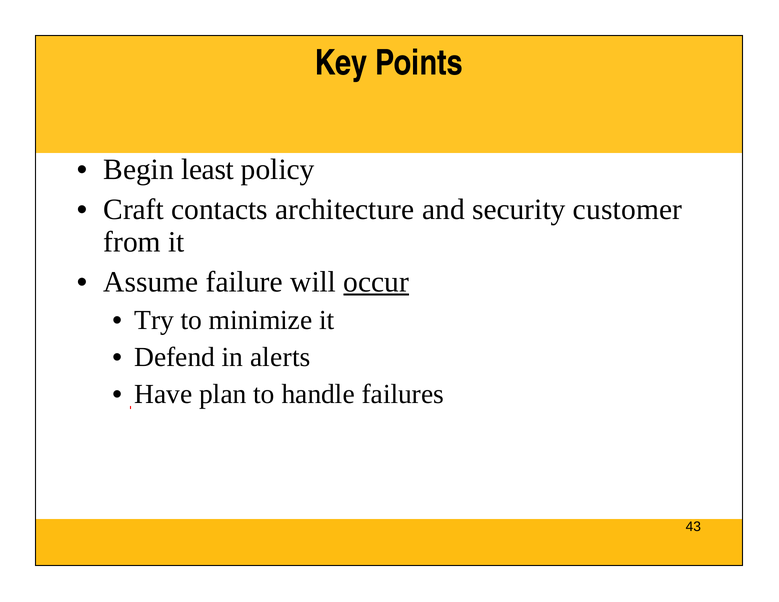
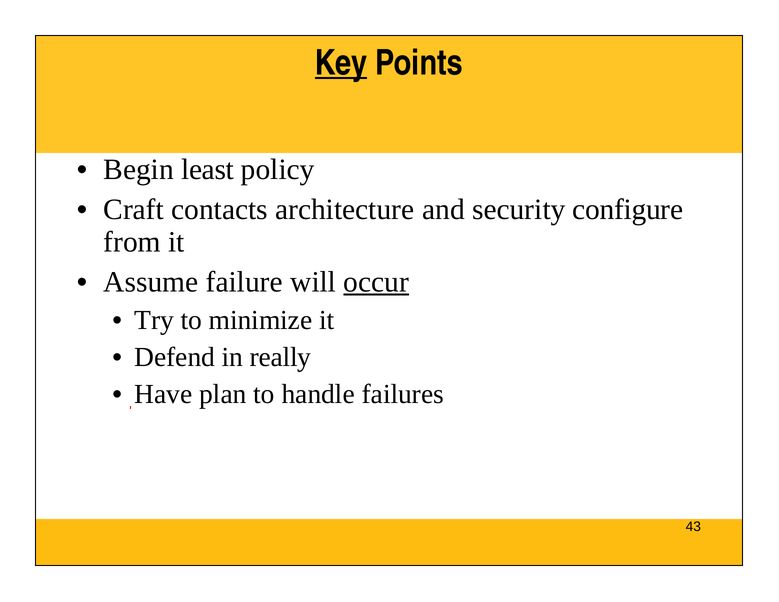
Key underline: none -> present (341, 63)
customer: customer -> configure (628, 209)
alerts: alerts -> really (281, 357)
